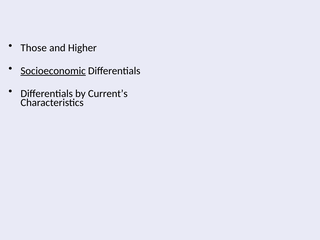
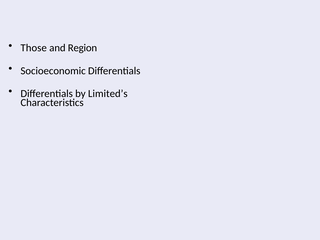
Higher: Higher -> Region (82, 48)
Socioeconomic underline: present -> none (53, 71)
Current’s: Current’s -> Limited’s (108, 94)
